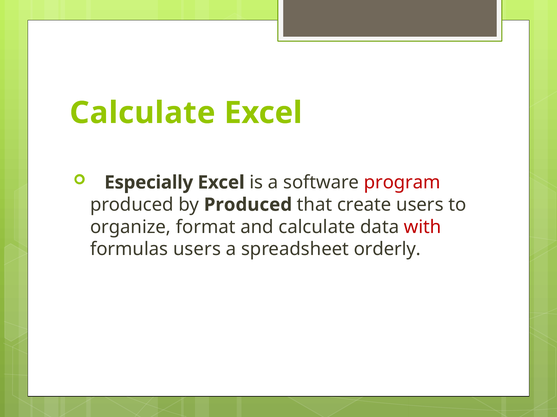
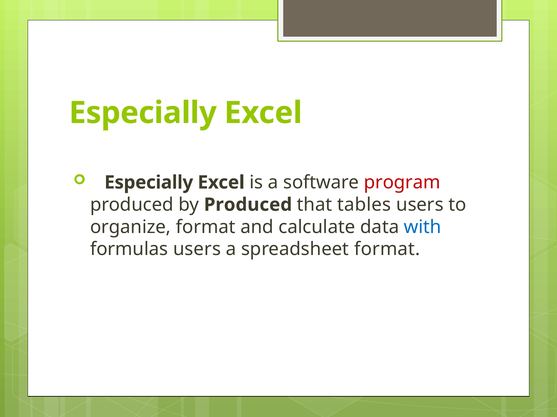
Calculate: Calculate -> Especially (143, 113)
create: create -> tables (364, 205)
with colour: red -> blue (423, 227)
spreadsheet orderly: orderly -> format (387, 250)
